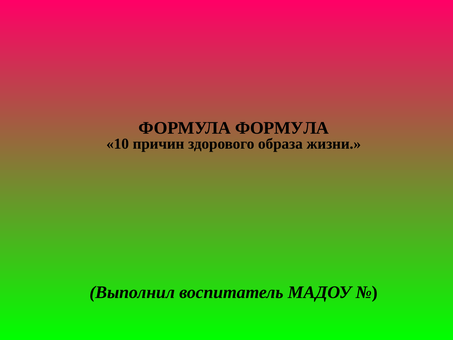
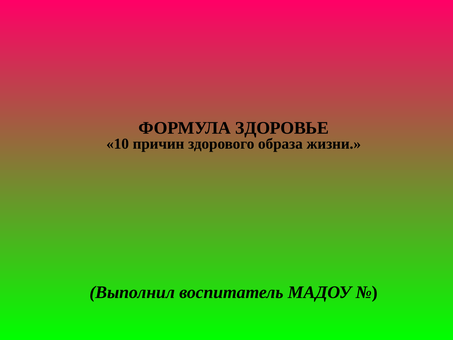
ФОРМУЛА ФОРМУЛА: ФОРМУЛА -> ЗДОРОВЬЕ (282, 128)
